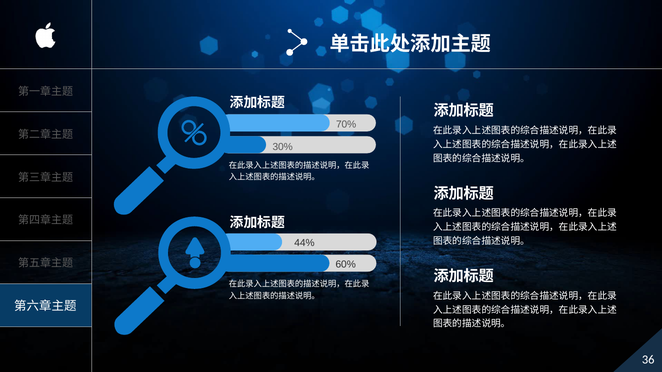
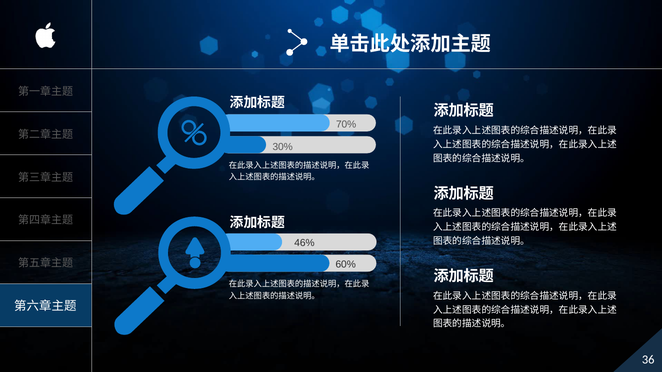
44%: 44% -> 46% (304, 243)
